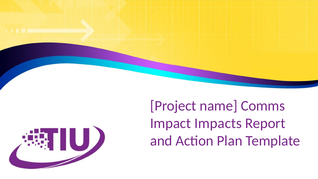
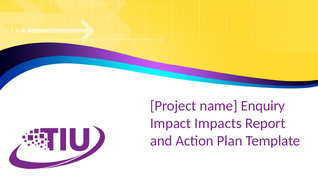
Comms: Comms -> Enquiry (263, 106)
